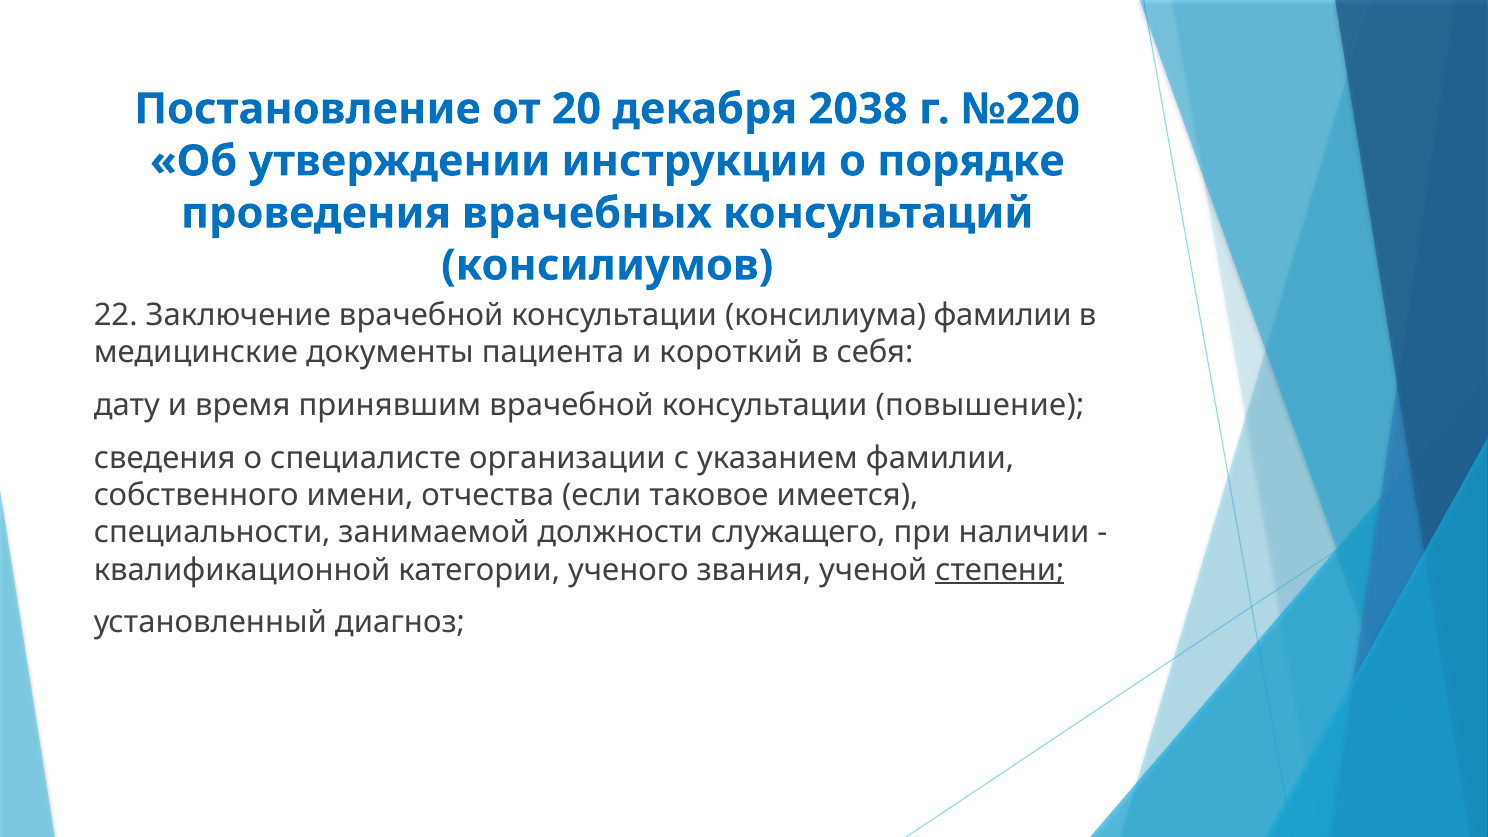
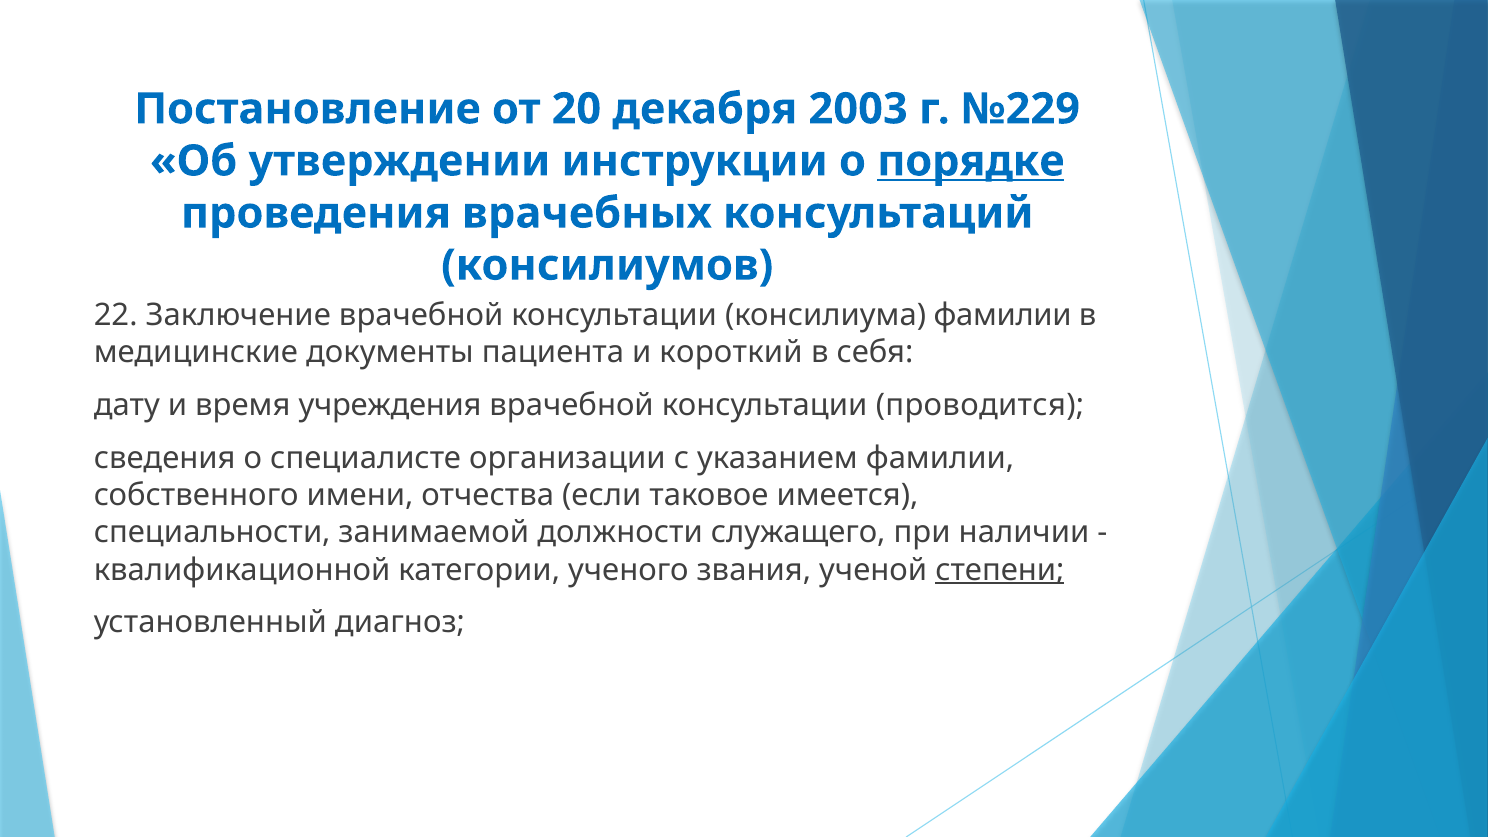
2038: 2038 -> 2003 (858, 109)
№220: №220 -> №229 (1021, 109)
порядке underline: none -> present (971, 161)
принявшим: принявшим -> учреждения (390, 405)
повышение: повышение -> проводится (980, 405)
